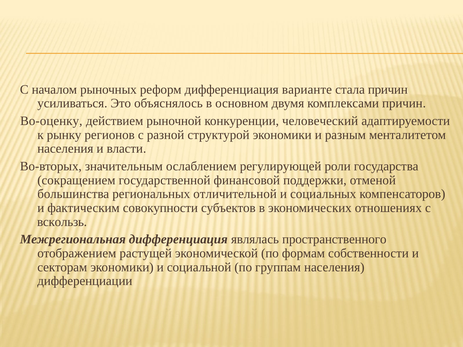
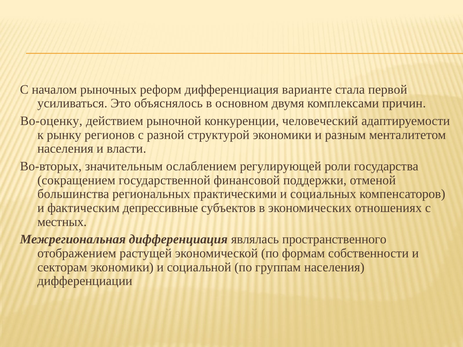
стала причин: причин -> первой (388, 90)
отличительной: отличительной -> практическими (235, 194)
совокупности: совокупности -> депрессивные (160, 208)
вскользь: вскользь -> местных (62, 222)
